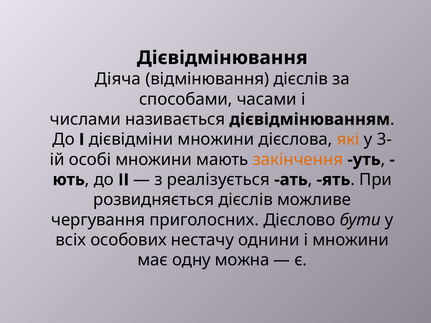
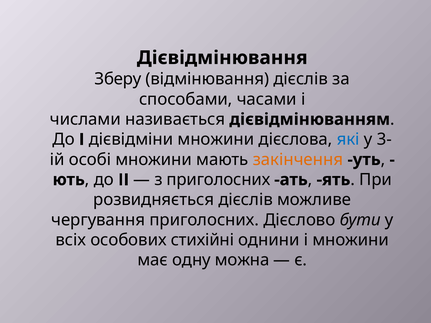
Діяча: Діяча -> Зберу (118, 79)
які colour: orange -> blue (348, 140)
з реалізується: реалізується -> приголосних (218, 180)
нестачу: нестачу -> стихійні (202, 240)
